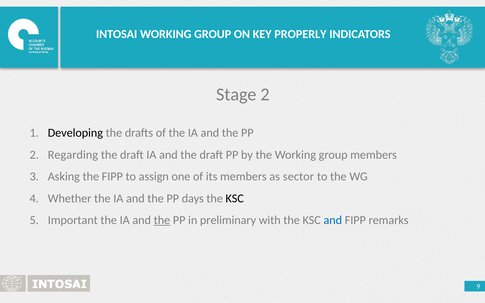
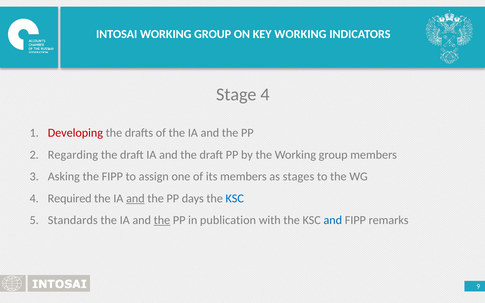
KEY PROPERLY: PROPERLY -> WORKING (300, 34)
Stage 2: 2 -> 4 (265, 95)
Developing colour: black -> red (75, 133)
sector: sector -> stages (298, 177)
Whether: Whether -> Required (70, 198)
and underline: none -> present (135, 198)
KSC colour: black -> blue (235, 198)
Important: Important -> Standards (73, 220)
preliminary: preliminary -> publication (228, 220)
